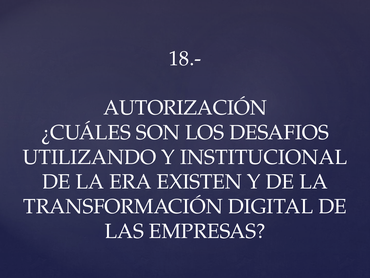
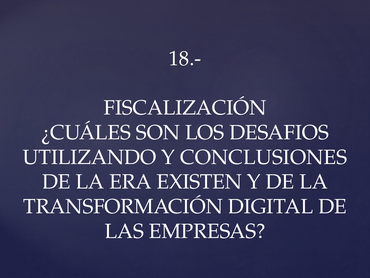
AUTORIZACIÓN: AUTORIZACIÓN -> FISCALIZACIÓN (185, 108)
INSTITUCIONAL: INSTITUCIONAL -> CONCLUSIONES (264, 157)
